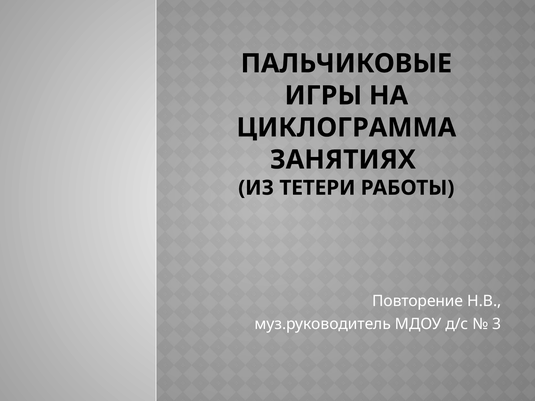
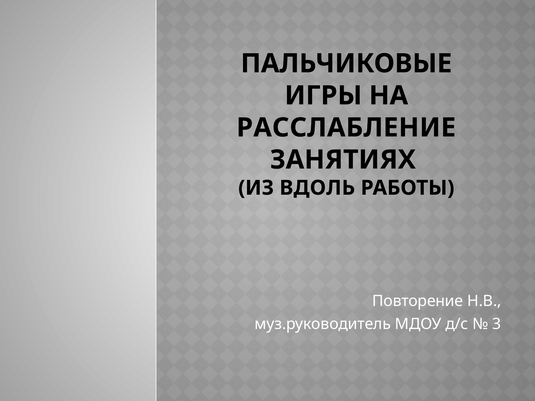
ЦИКЛОГРАММА: ЦИКЛОГРАММА -> РАССЛАБЛЕНИЕ (346, 128)
ТЕТЕРИ: ТЕТЕРИ -> ВДОЛЬ (317, 188)
